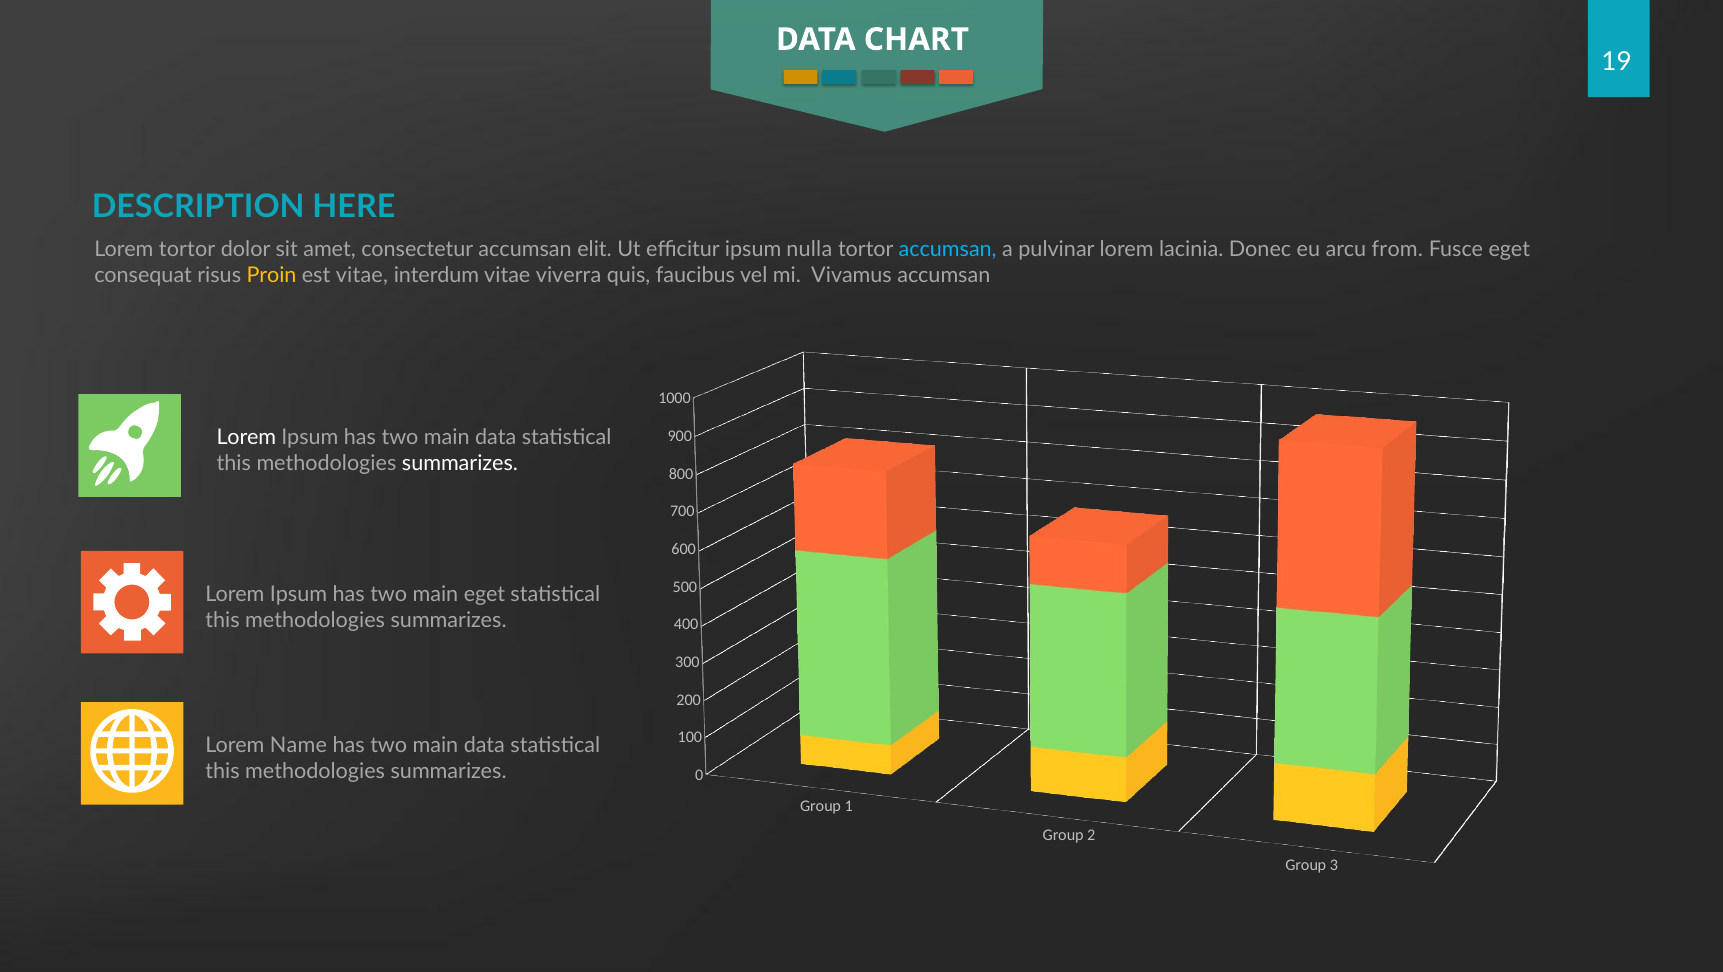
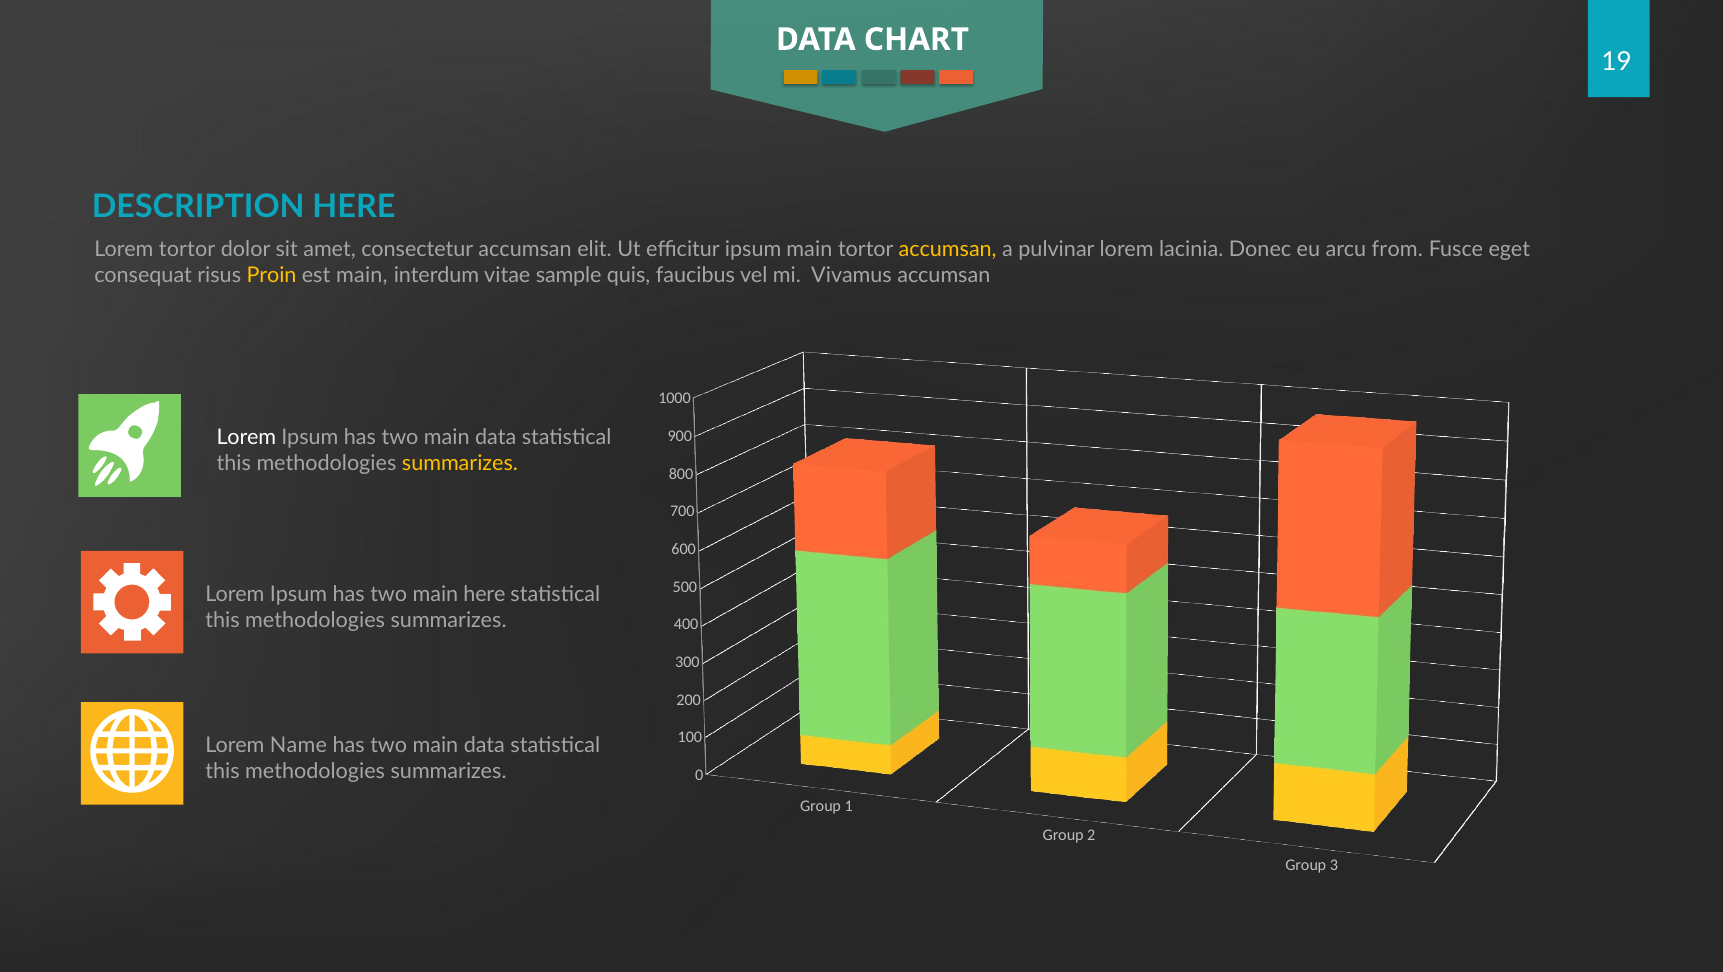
ipsum nulla: nulla -> main (809, 249)
accumsan colour: light blue -> yellow (948, 249)
est vitae: vitae -> main (362, 275)
viverra: viverra -> sample (569, 275)
summarizes colour: white -> yellow (460, 463)
main eget: eget -> here (484, 594)
